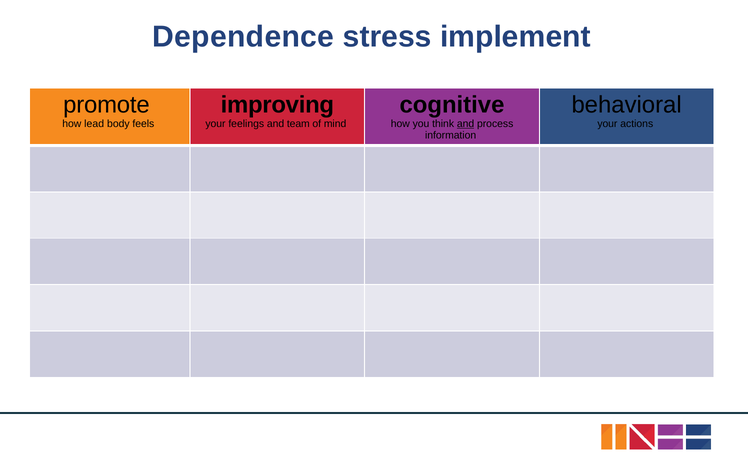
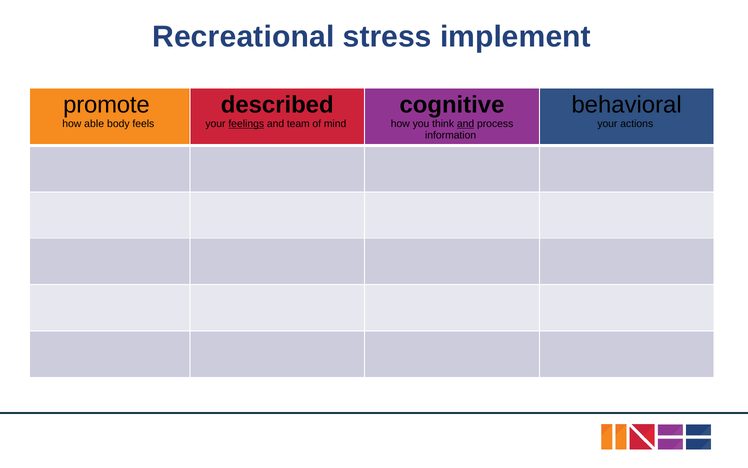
Dependence: Dependence -> Recreational (243, 37)
improving: improving -> described (277, 105)
lead: lead -> able (94, 124)
feelings underline: none -> present (246, 124)
